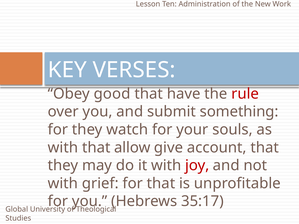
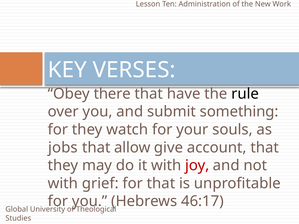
good: good -> there (112, 94)
rule colour: red -> black (245, 94)
with: with -> jobs (63, 148)
35:17: 35:17 -> 46:17 (202, 201)
